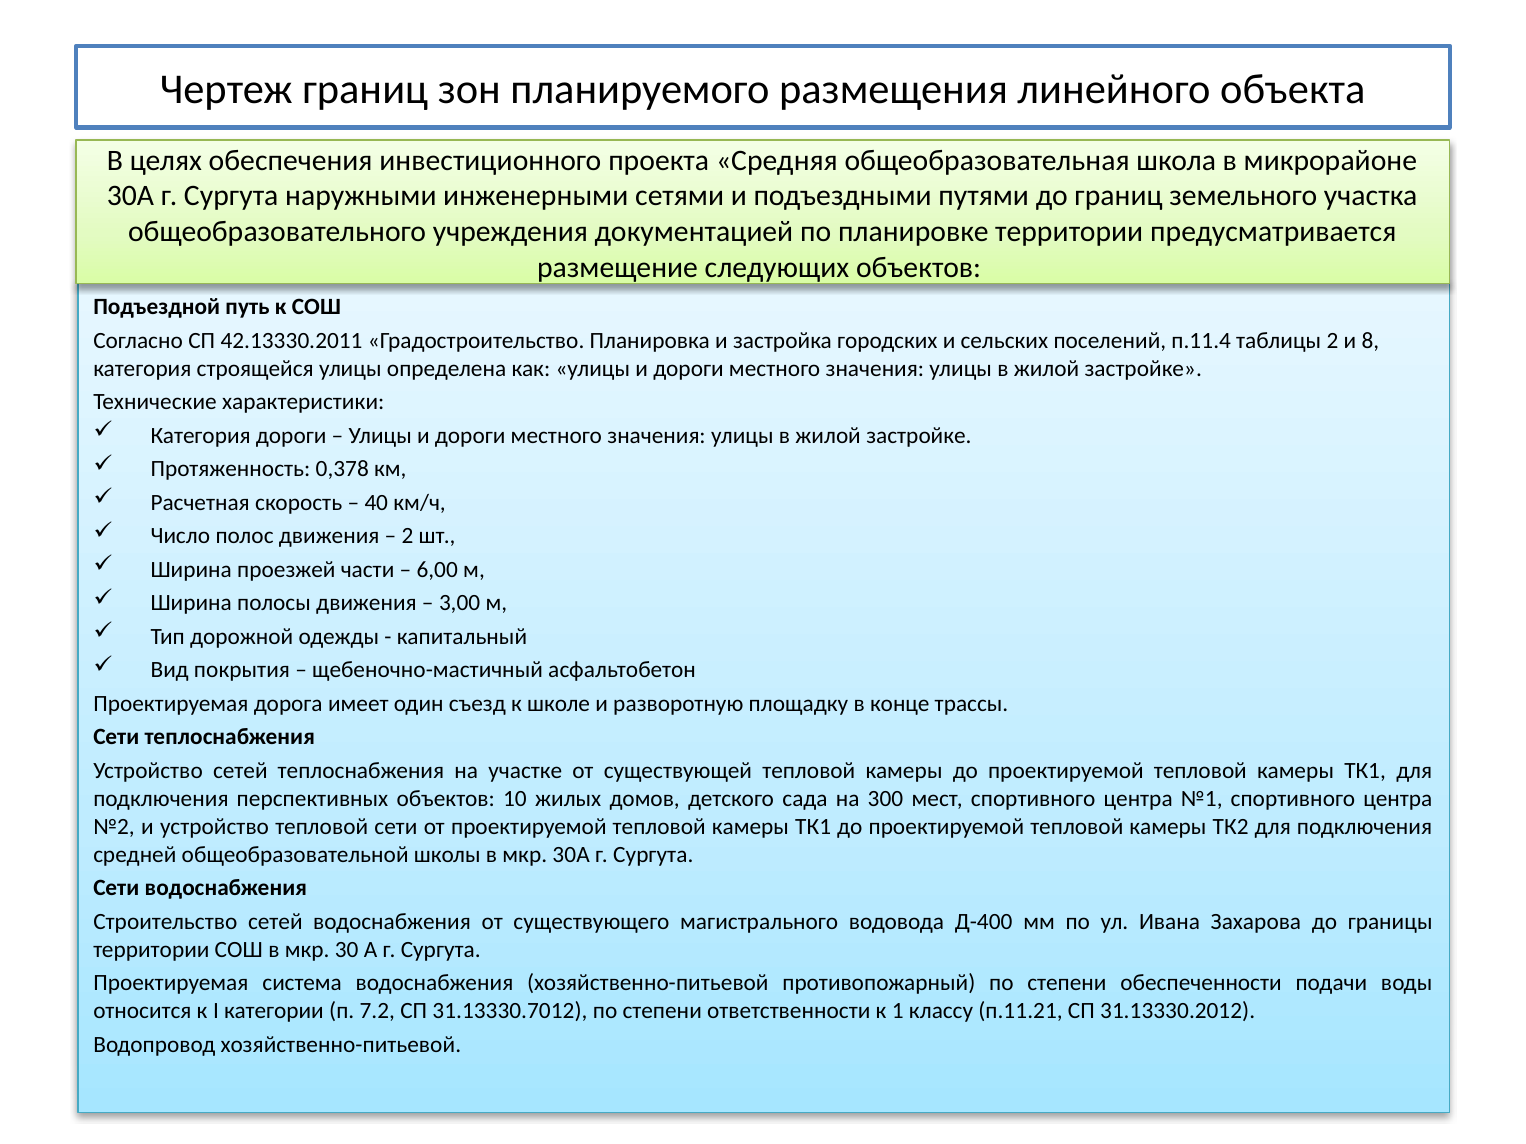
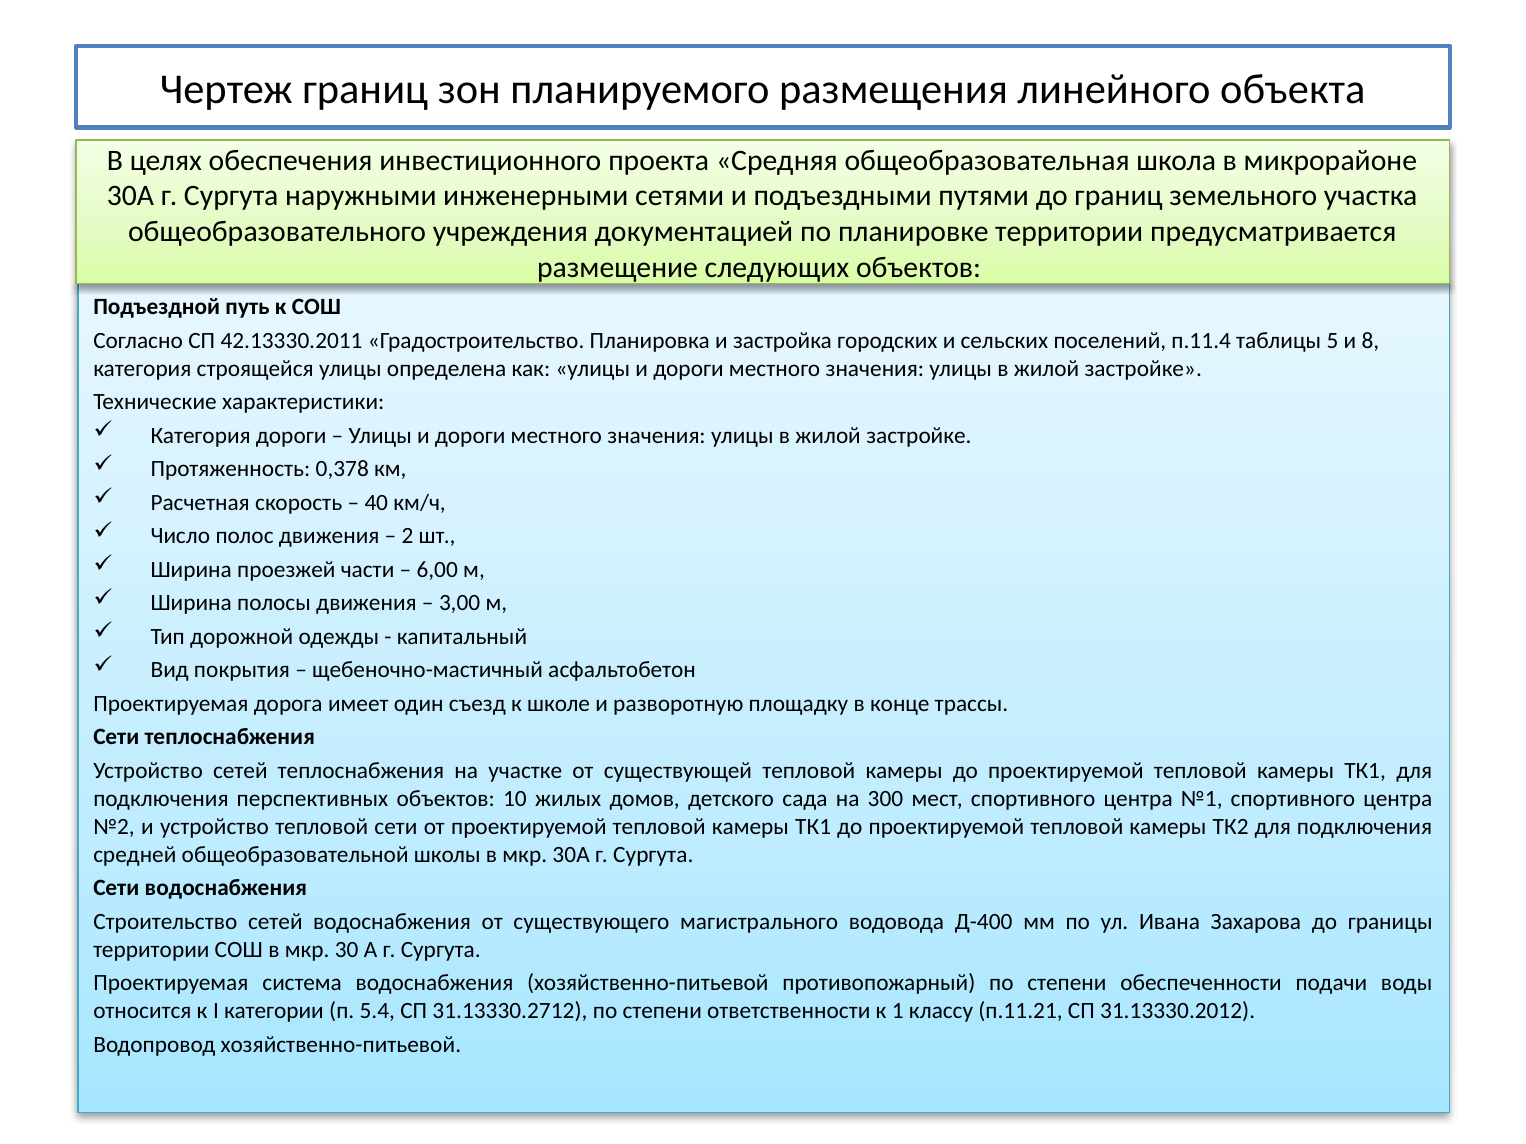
таблицы 2: 2 -> 5 (1332, 341)
7.2: 7.2 -> 5.4 (377, 1011)
31.13330.7012: 31.13330.7012 -> 31.13330.2712 (510, 1011)
